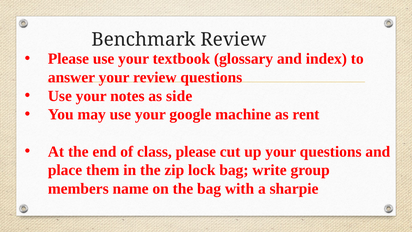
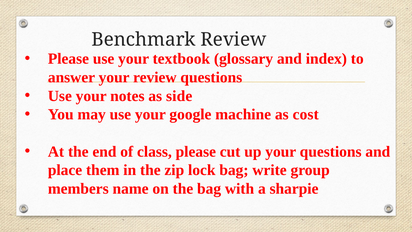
rent: rent -> cost (306, 114)
